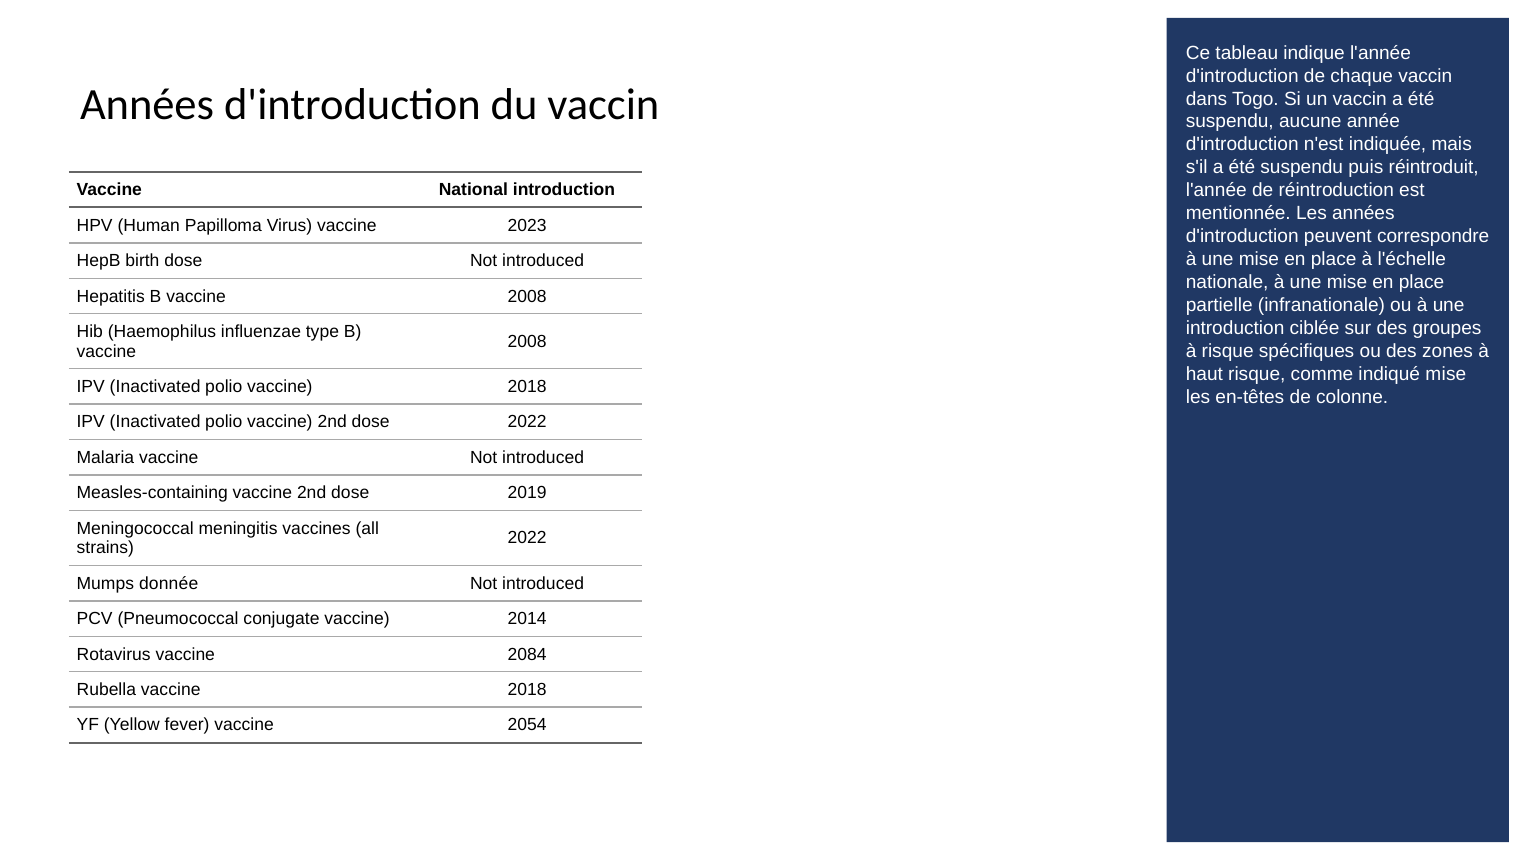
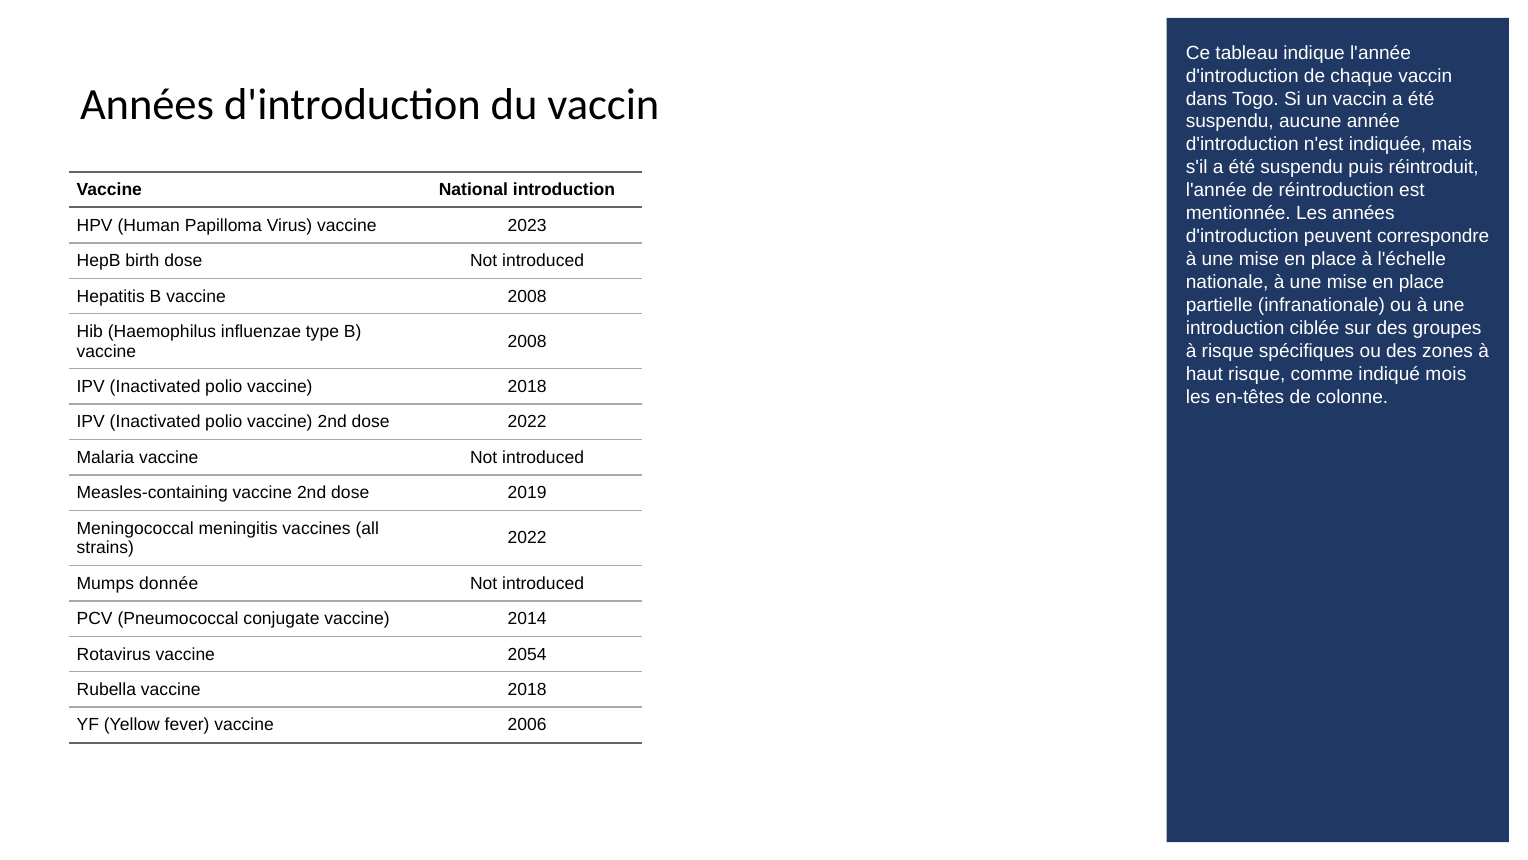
indiqué mise: mise -> mois (1446, 374)
2084: 2084 -> 2054 (527, 654)
2054: 2054 -> 2006 (527, 725)
